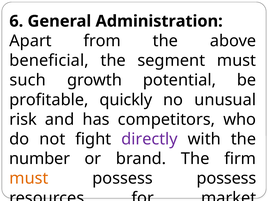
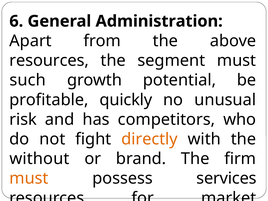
beneficial: beneficial -> resources (49, 61)
directly colour: purple -> orange (150, 139)
number: number -> without (39, 159)
possess possess: possess -> services (226, 178)
